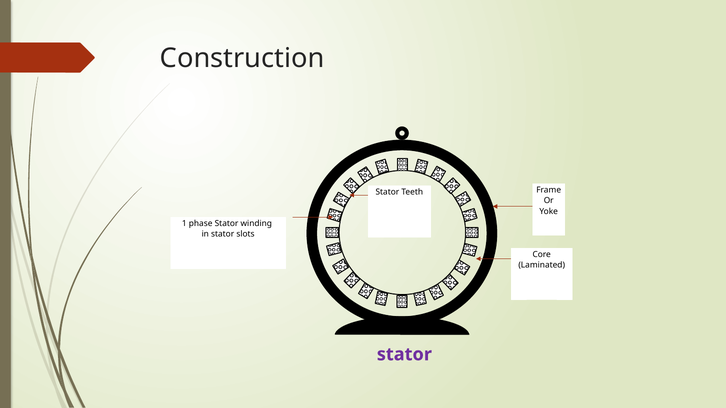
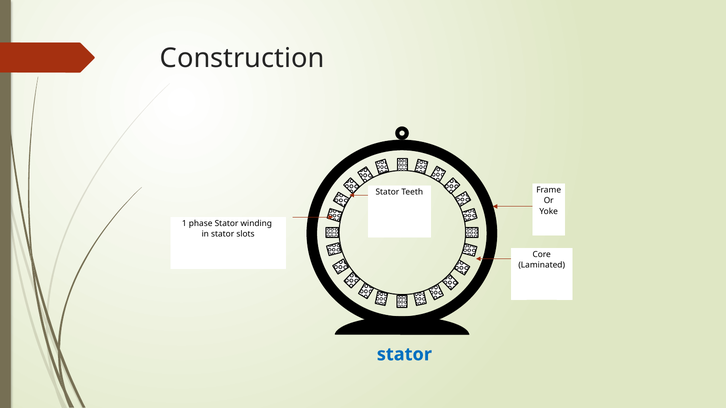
stator colour: purple -> blue (404, 355)
